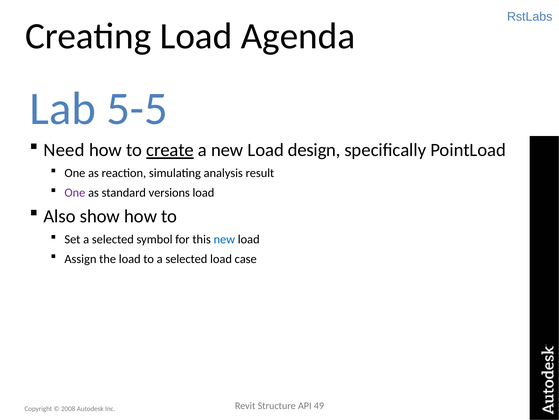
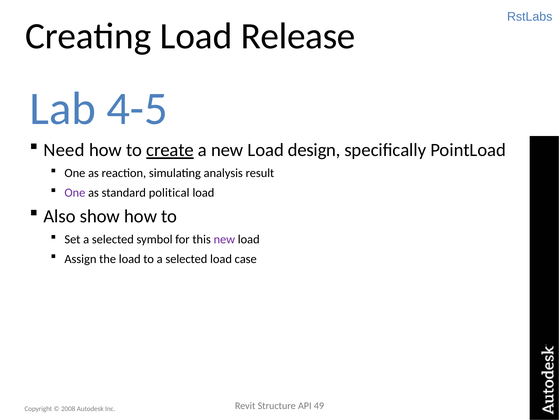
Agenda: Agenda -> Release (298, 36)
5-5: 5-5 -> 4-5 (137, 108)
versions: versions -> political (169, 192)
new colour: blue -> purple (224, 239)
